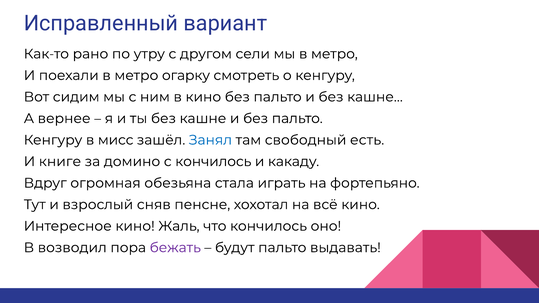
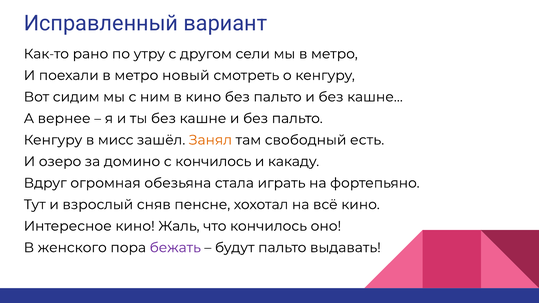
огарку: огарку -> новый (186, 75)
Занял colour: blue -> orange (210, 140)
книге: книге -> озеро (60, 162)
возводил: возводил -> женского (72, 248)
